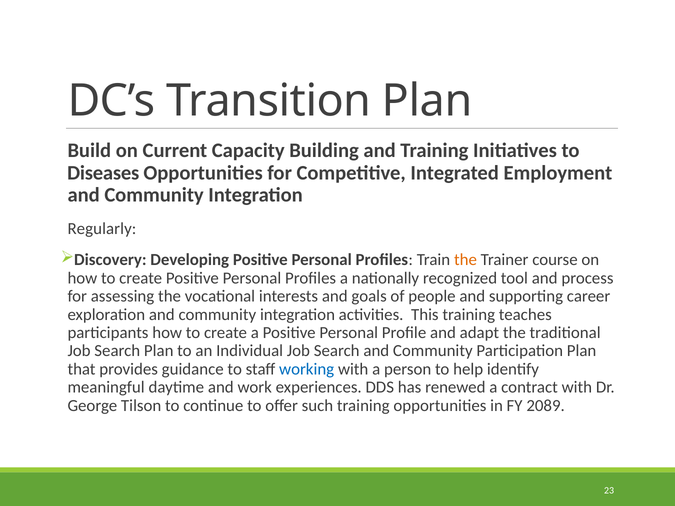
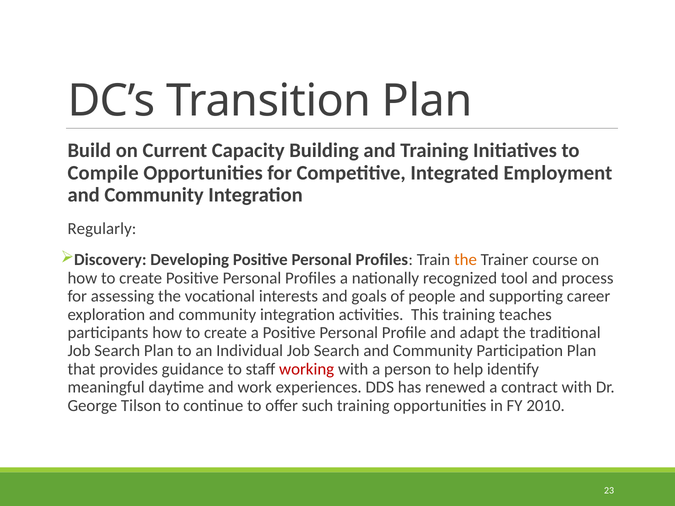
Diseases: Diseases -> Compile (103, 173)
working colour: blue -> red (307, 369)
2089: 2089 -> 2010 (546, 406)
